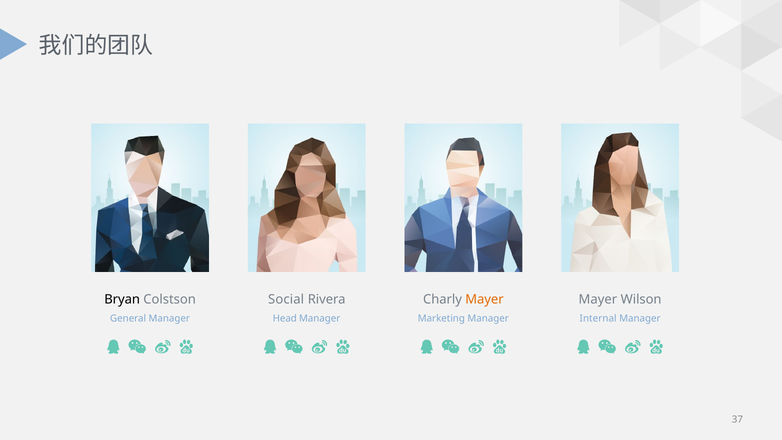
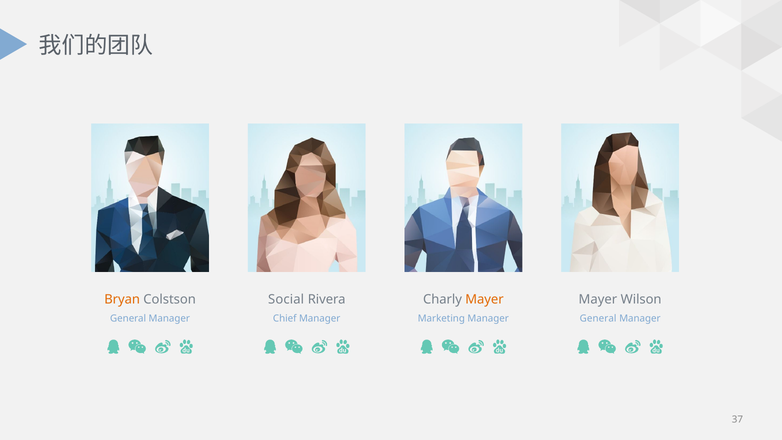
Bryan colour: black -> orange (122, 299)
Head: Head -> Chief (285, 318)
Internal: Internal -> General (598, 318)
